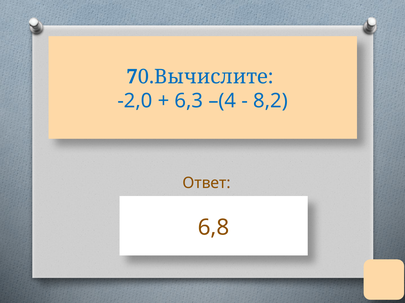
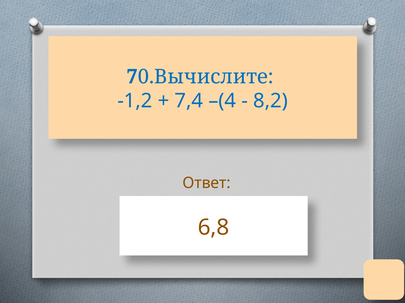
-2,0: -2,0 -> -1,2 (135, 101)
6,3: 6,3 -> 7,4 (189, 101)
